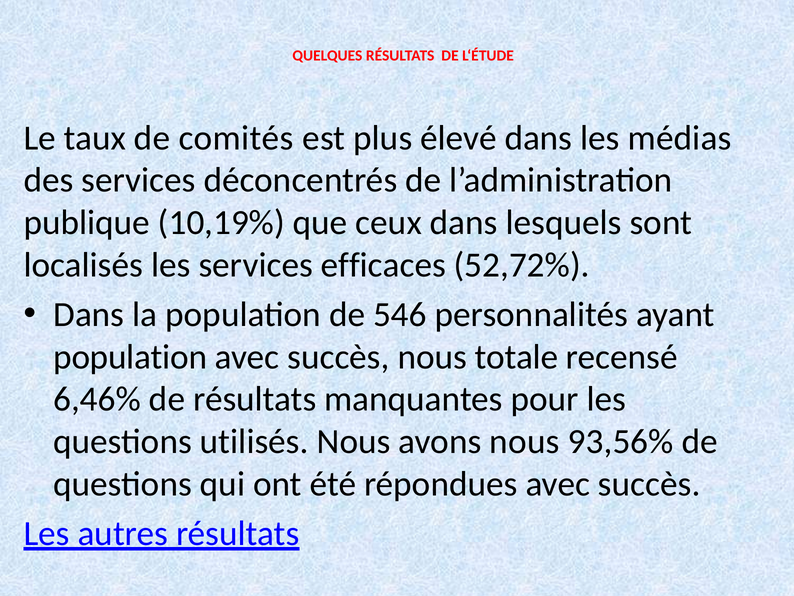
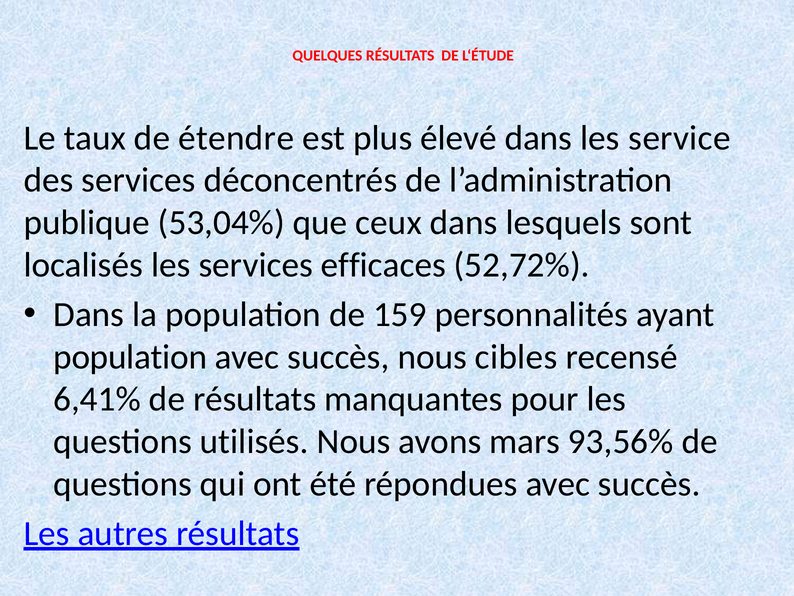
comités: comités -> étendre (236, 138)
médias: médias -> service (680, 138)
10,19%: 10,19% -> 53,04% (221, 222)
546: 546 -> 159 (400, 314)
totale: totale -> cibles (516, 357)
6,46%: 6,46% -> 6,41% (97, 399)
avons nous: nous -> mars (525, 441)
